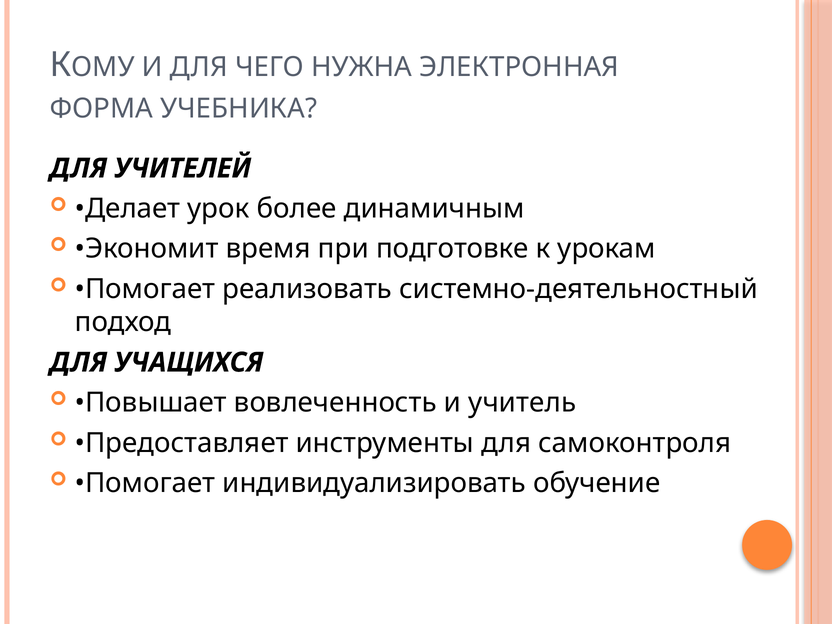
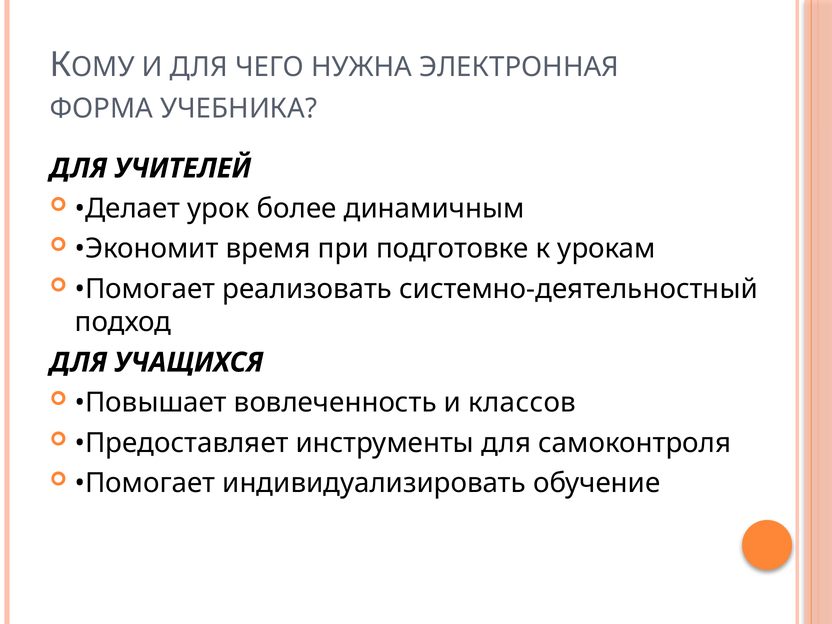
учитель: учитель -> классов (522, 403)
